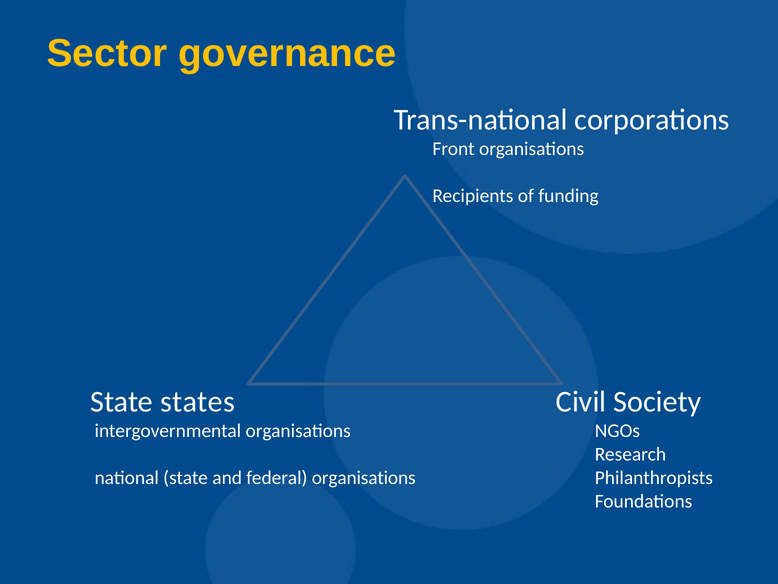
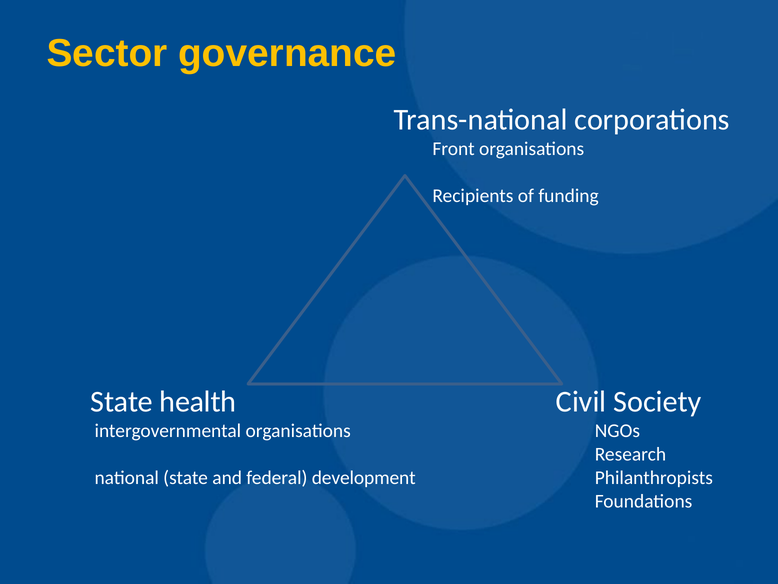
states: states -> health (198, 402)
federal organisations: organisations -> development (364, 477)
